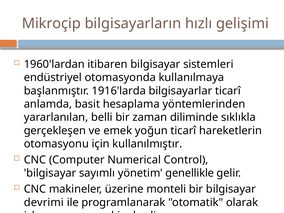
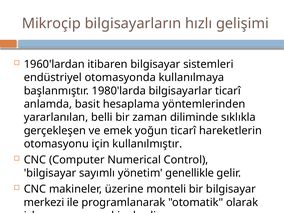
1916'larda: 1916'larda -> 1980'larda (119, 91)
devrimi: devrimi -> merkezi (44, 202)
